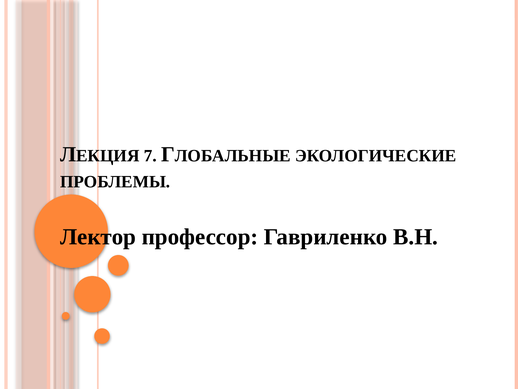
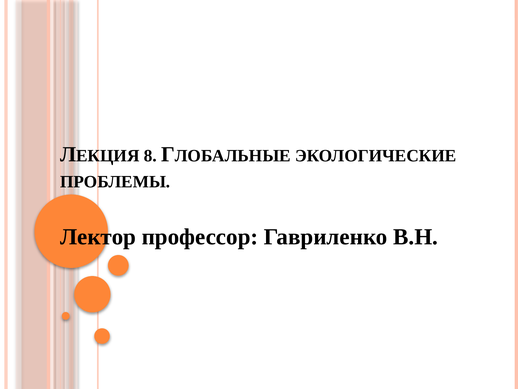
7: 7 -> 8 (150, 156)
